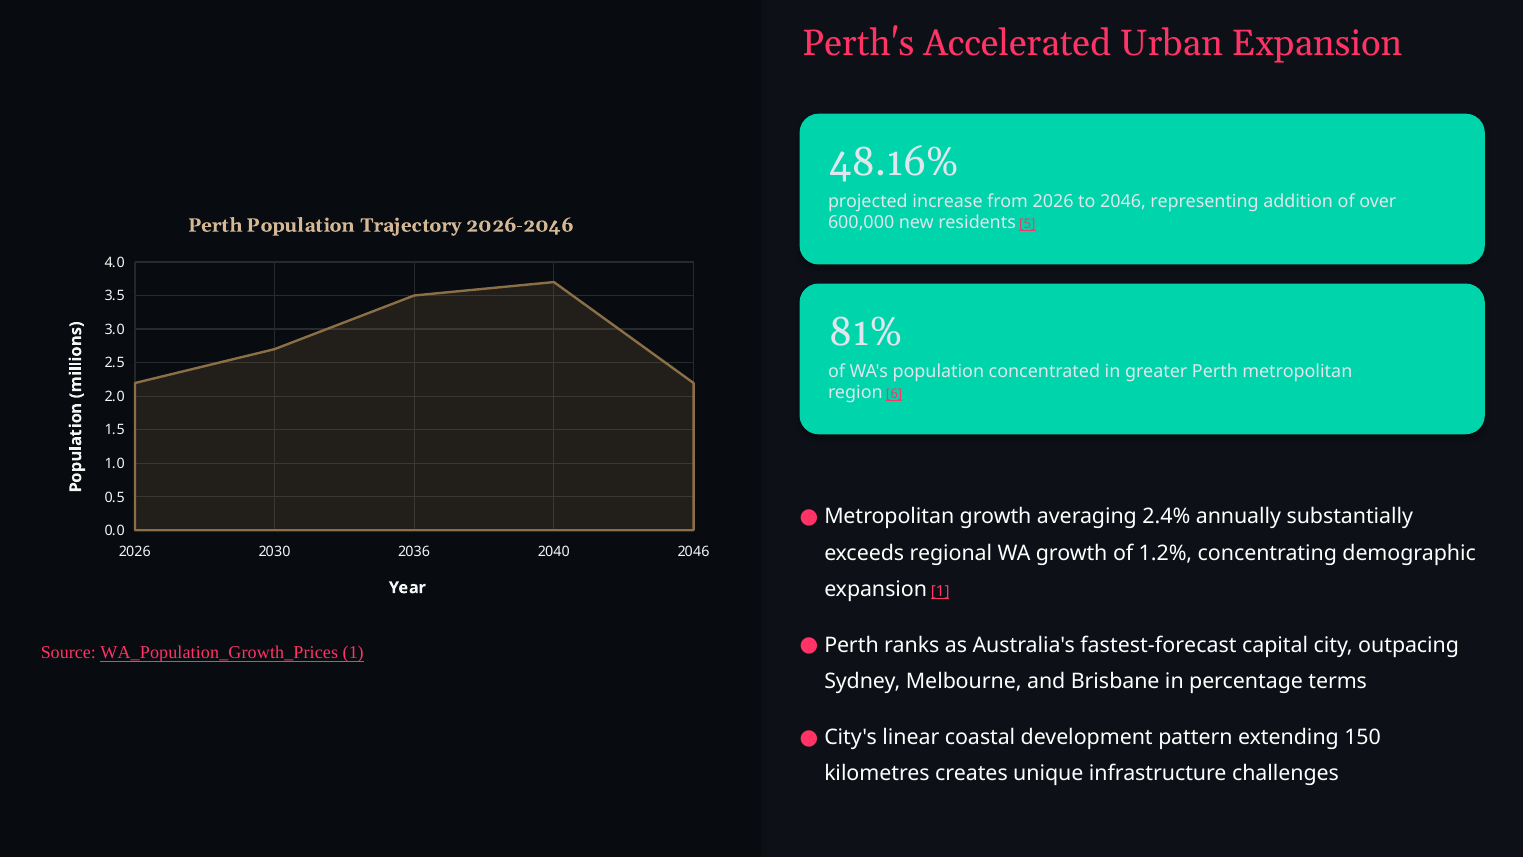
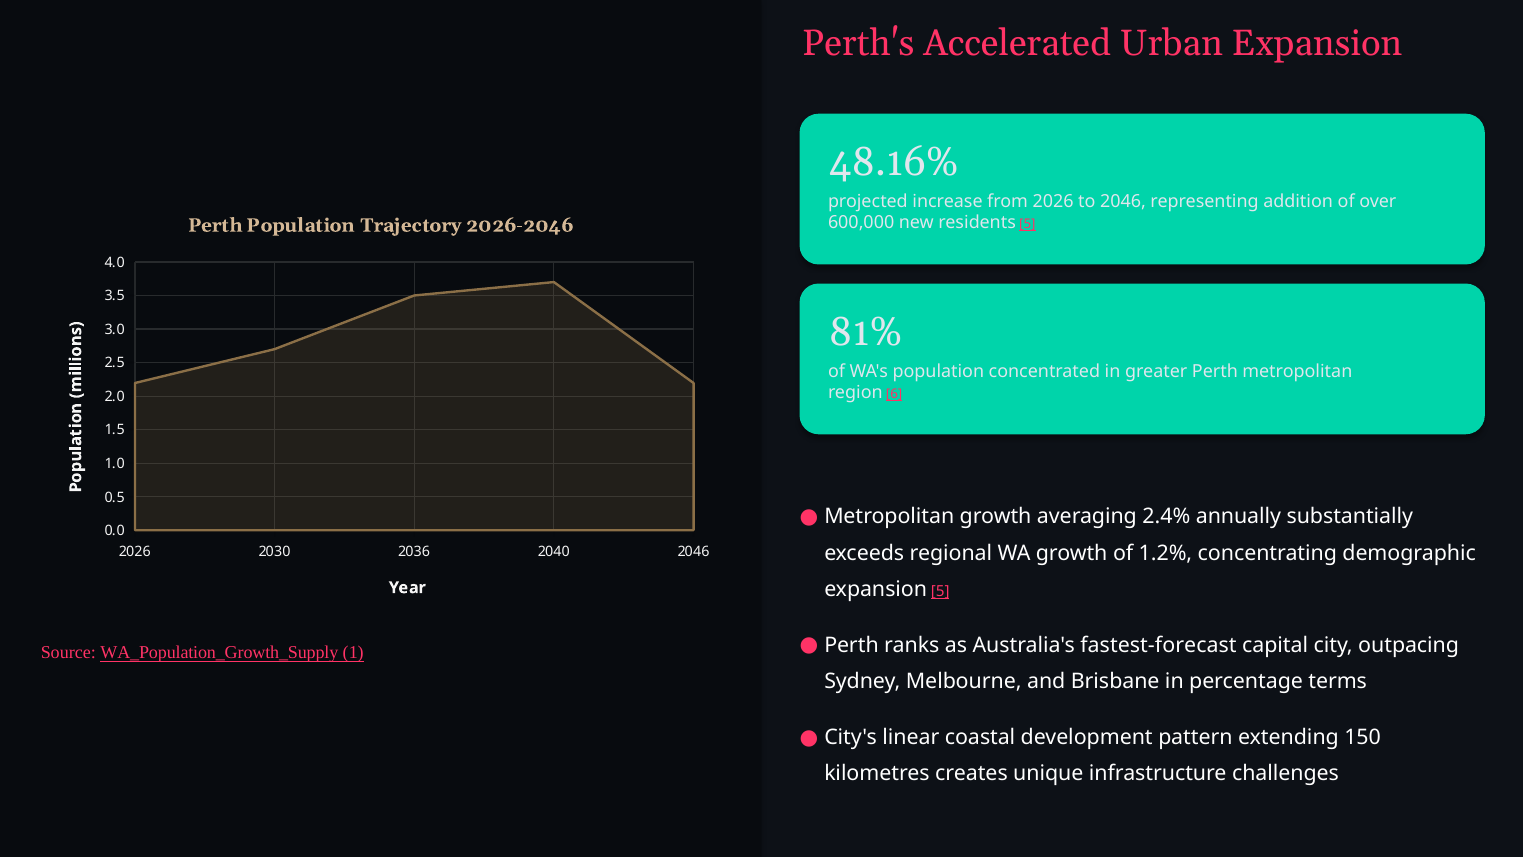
expansion 1: 1 -> 5 (940, 591)
WA_Population_Growth_Prices: WA_Population_Growth_Prices -> WA_Population_Growth_Supply (219, 653)
